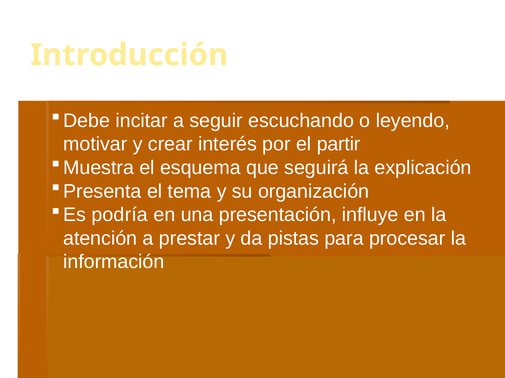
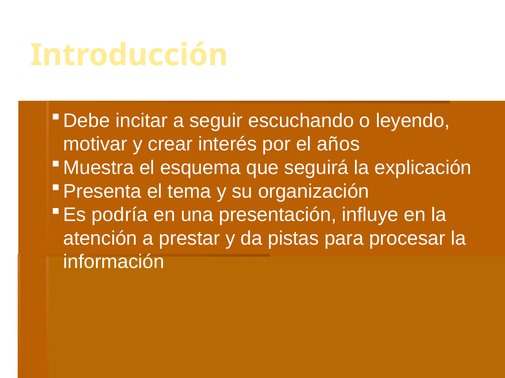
partir: partir -> años (338, 144)
